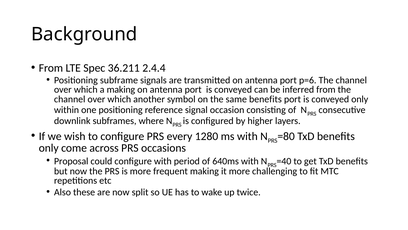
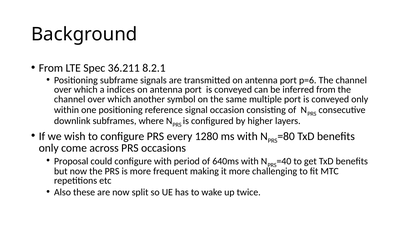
2.4.4: 2.4.4 -> 8.2.1 (154, 68)
a making: making -> indices (121, 90)
same benefits: benefits -> multiple (265, 99)
